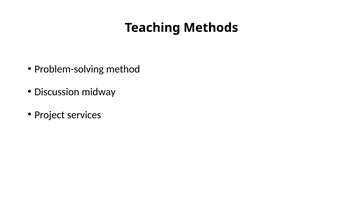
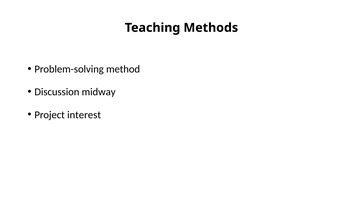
services: services -> interest (84, 115)
